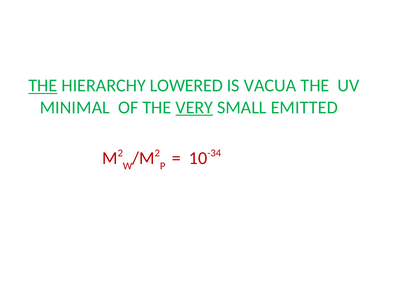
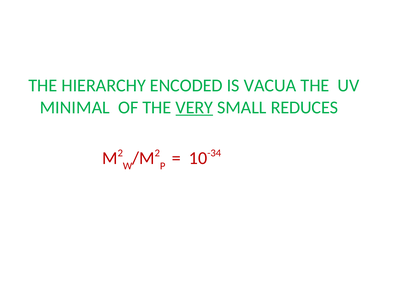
THE underline: present -> none (43, 85)
LOWERED: LOWERED -> ENCODED (186, 85)
EMITTED: EMITTED -> REDUCES (304, 107)
